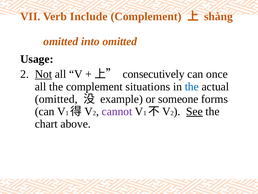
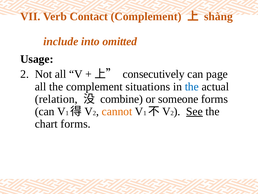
Include: Include -> Contact (89, 17)
omitted: omitted -> include (61, 41)
Not underline: present -> none (43, 74)
once: once -> page (217, 74)
omitted: omitted -> relation (56, 99)
example: example -> combine (122, 99)
cannot colour: purple -> orange (117, 111)
chart above: above -> forms (76, 124)
